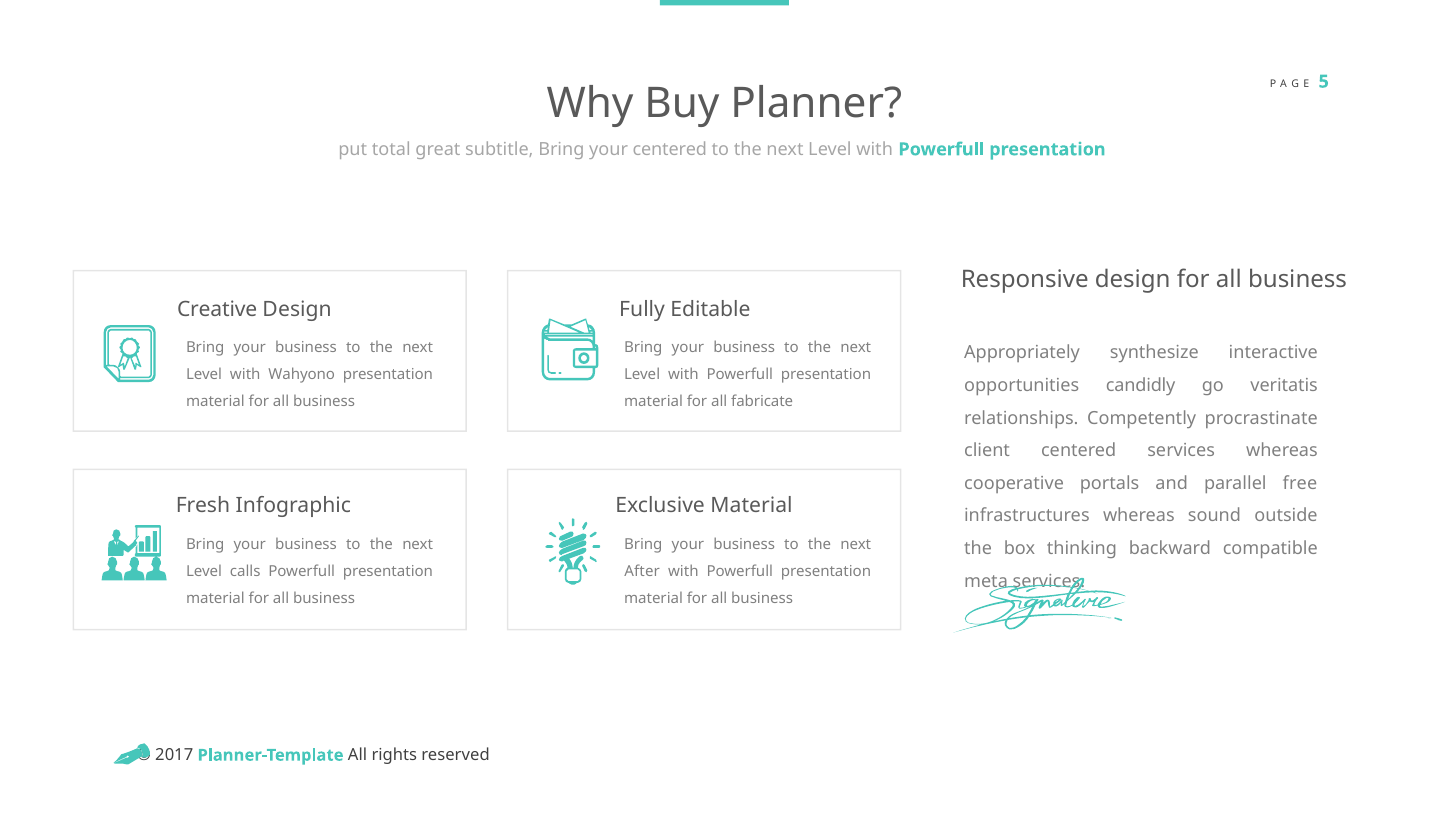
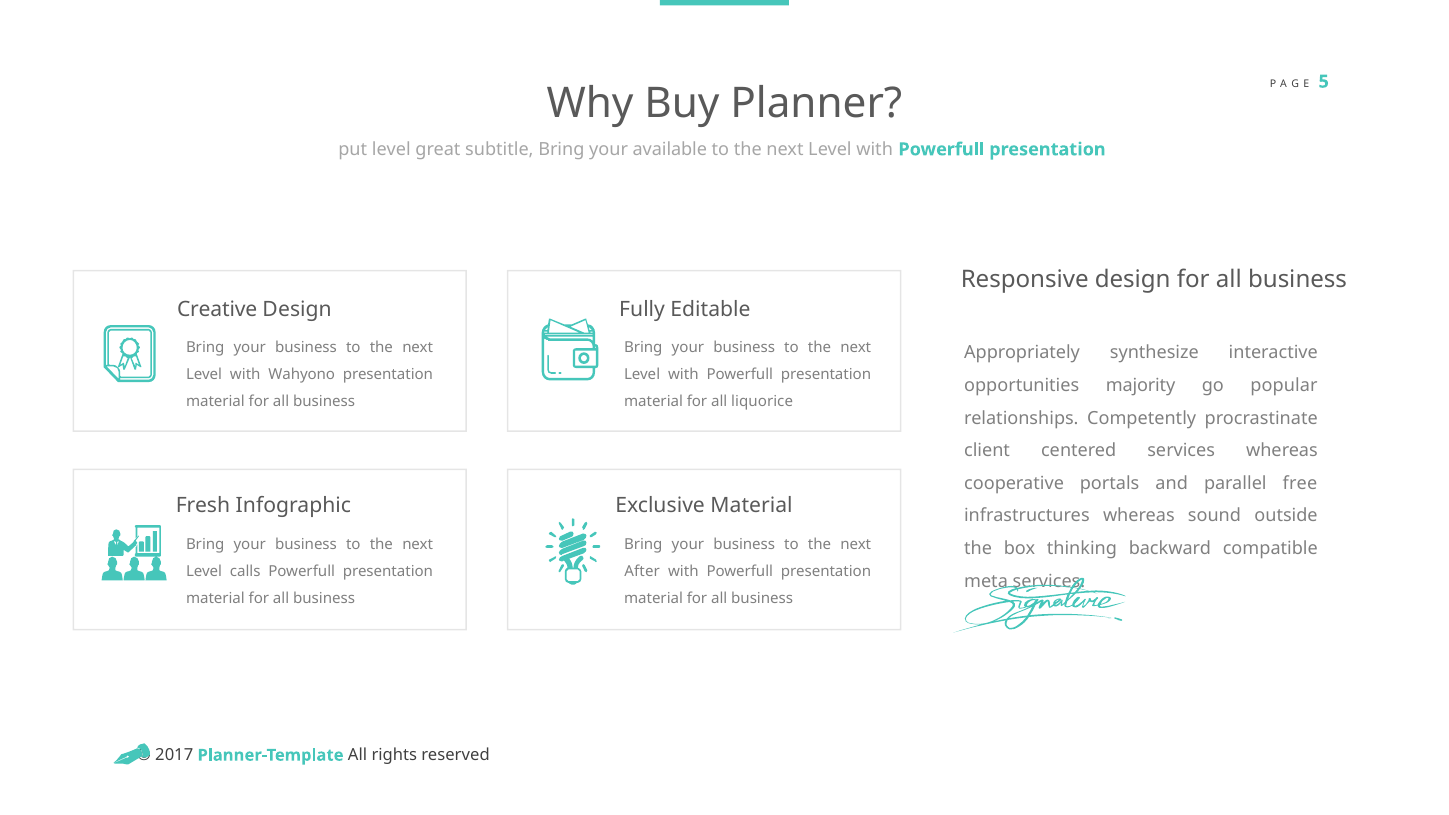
put total: total -> level (391, 149)
your centered: centered -> available (670, 149)
candidly: candidly -> majority (1141, 385)
veritatis: veritatis -> popular (1284, 385)
fabricate: fabricate -> liquorice (762, 402)
